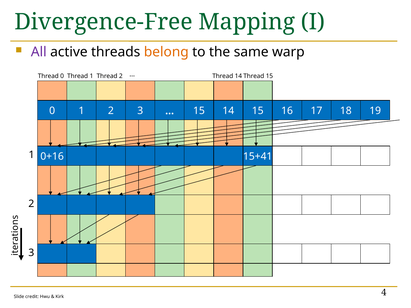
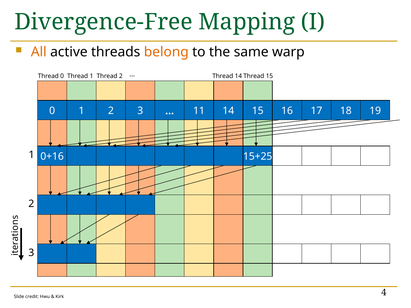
All colour: purple -> orange (39, 52)
15: 15 -> 11 (199, 111)
15+41: 15+41 -> 15+25 (258, 157)
